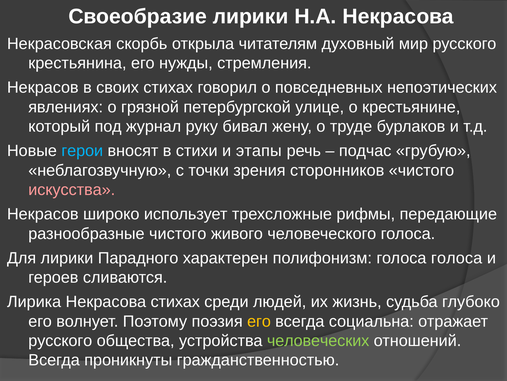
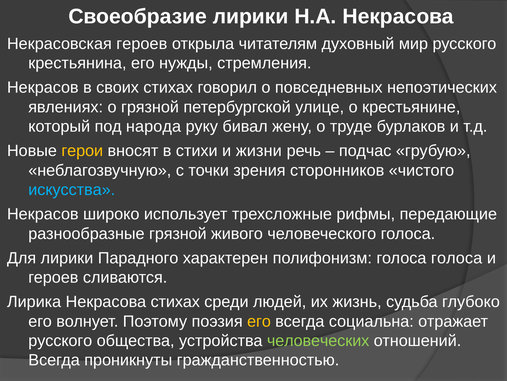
Некрасовская скорбь: скорбь -> героев (142, 44)
журнал: журнал -> народа (154, 126)
герои colour: light blue -> yellow (82, 151)
этапы: этапы -> жизни (259, 151)
искусства colour: pink -> light blue (72, 189)
разнообразные чистого: чистого -> грязной (178, 233)
